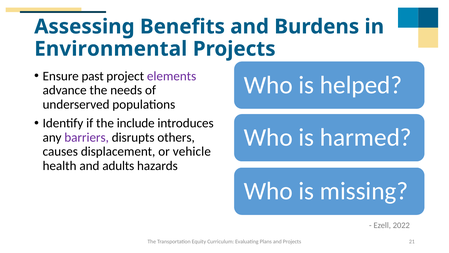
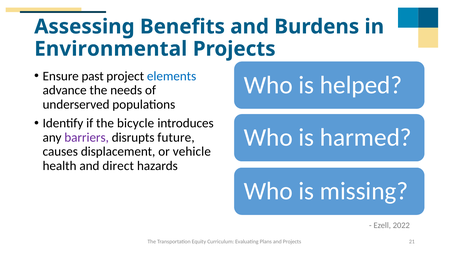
elements colour: purple -> blue (172, 76)
include: include -> bicycle (136, 123)
others: others -> future (176, 137)
adults: adults -> direct (118, 165)
